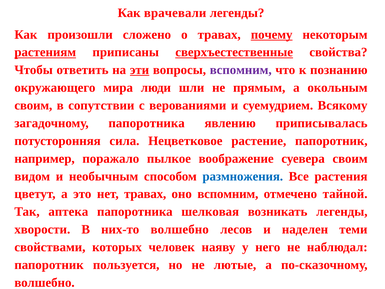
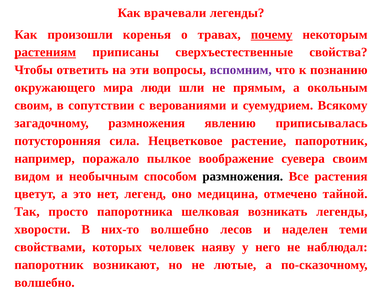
сложено: сложено -> коренья (147, 34)
сверхъестественные underline: present -> none (234, 52)
эти underline: present -> none (140, 70)
загадочному папоротника: папоротника -> размножения (147, 123)
размножения colour: blue -> black (243, 176)
нет травах: травах -> легенд (145, 194)
оно вспомним: вспомним -> медицина (228, 194)
аптека: аптека -> просто (68, 212)
пользуется: пользуется -> возникают (126, 265)
